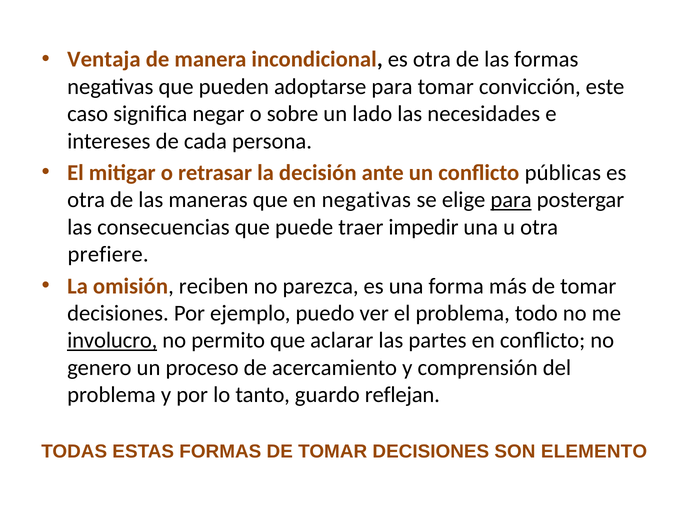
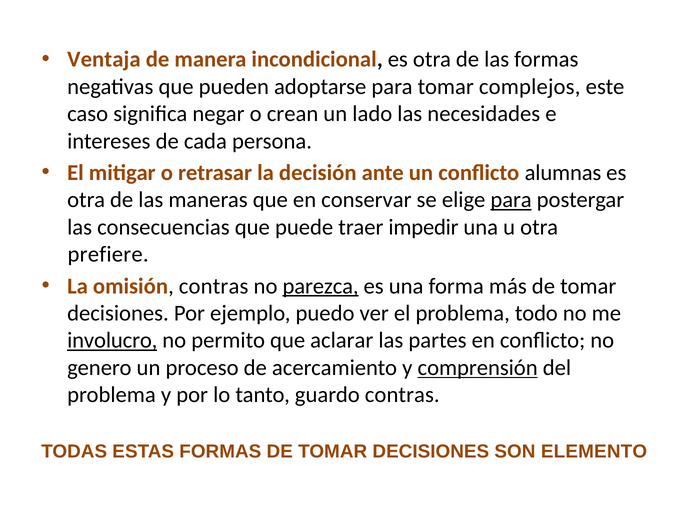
convicción: convicción -> complejos (530, 87)
sobre: sobre -> crean (293, 114)
públicas: públicas -> alumnas (563, 173)
en negativas: negativas -> conservar (366, 200)
omisión reciben: reciben -> contras (214, 286)
parezca underline: none -> present (321, 286)
comprensión underline: none -> present (478, 368)
guardo reflejan: reflejan -> contras (402, 395)
